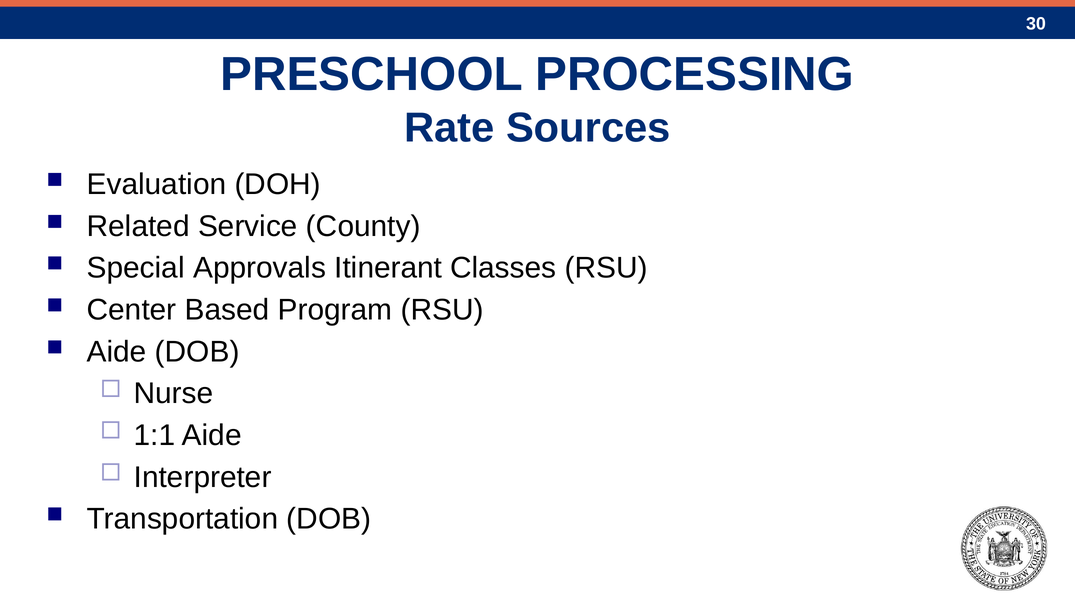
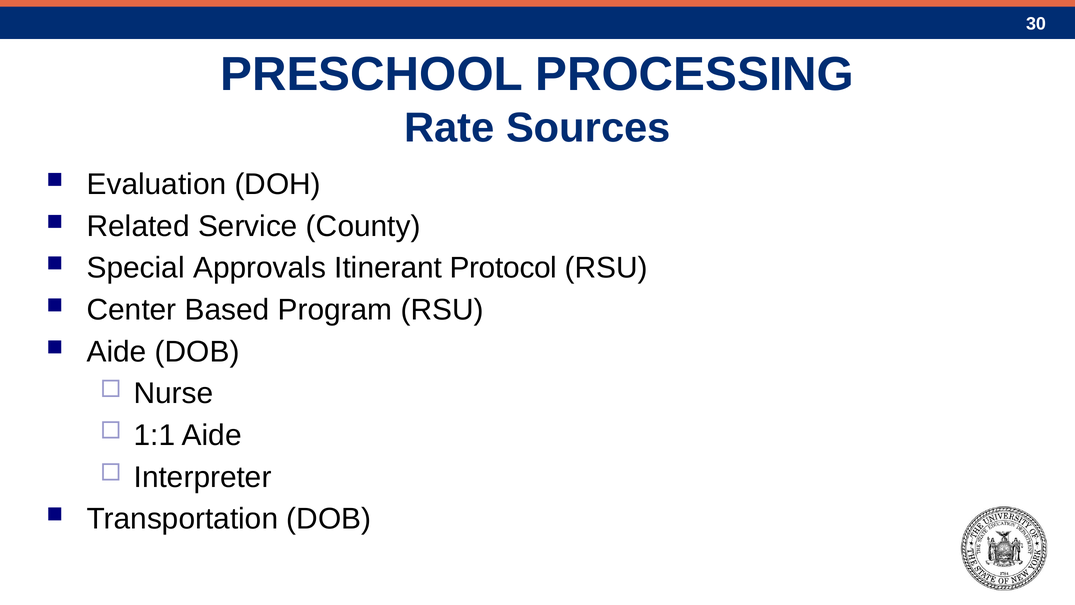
Classes: Classes -> Protocol (503, 268)
